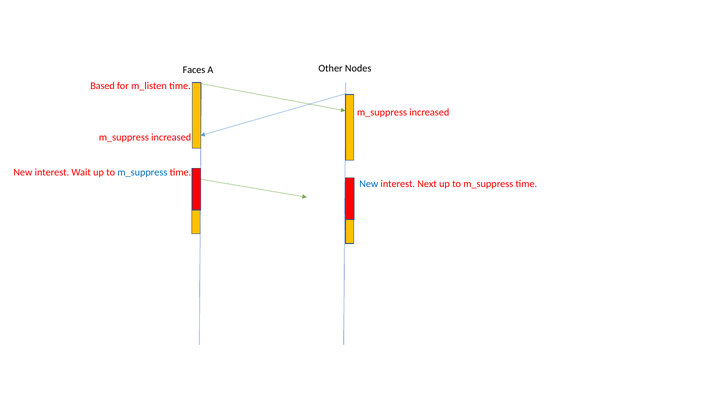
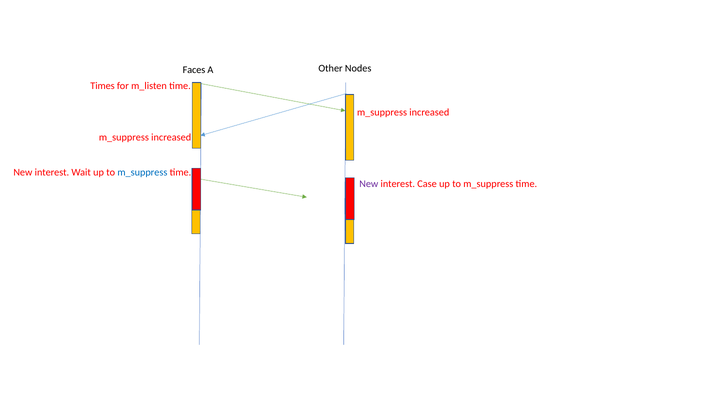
Based: Based -> Times (102, 86)
New colour: blue -> purple (369, 184)
Next: Next -> Case (427, 184)
